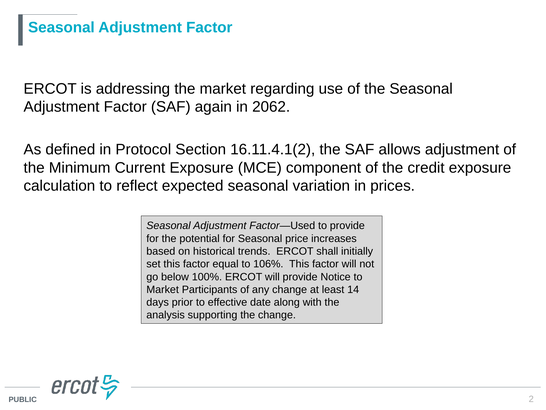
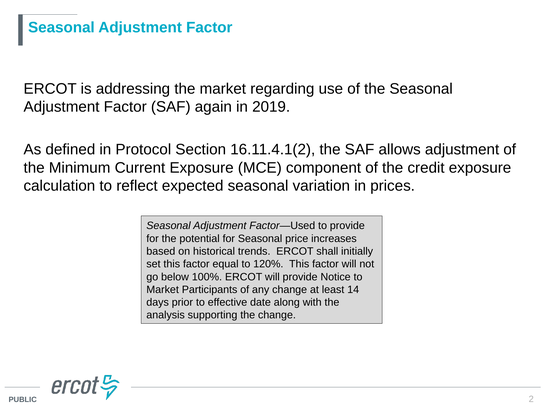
2062: 2062 -> 2019 (271, 107)
106%: 106% -> 120% (268, 264)
